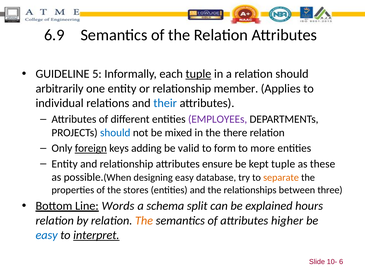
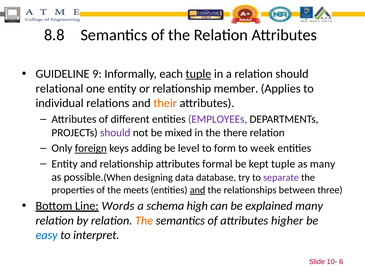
6.9: 6.9 -> 8.8 (54, 35)
5: 5 -> 9 (97, 74)
arbitrarily: arbitrarily -> relational (59, 88)
their colour: blue -> orange (165, 103)
should colour: blue -> purple (115, 133)
valid: valid -> level (189, 148)
more: more -> week (263, 148)
ensure: ensure -> formal (217, 164)
as these: these -> many (323, 164)
designing easy: easy -> data (184, 177)
separate colour: orange -> purple (281, 177)
stores: stores -> meets (136, 190)
and underline: none -> present (198, 190)
split: split -> high (197, 206)
explained hours: hours -> many (309, 206)
interpret underline: present -> none (96, 235)
